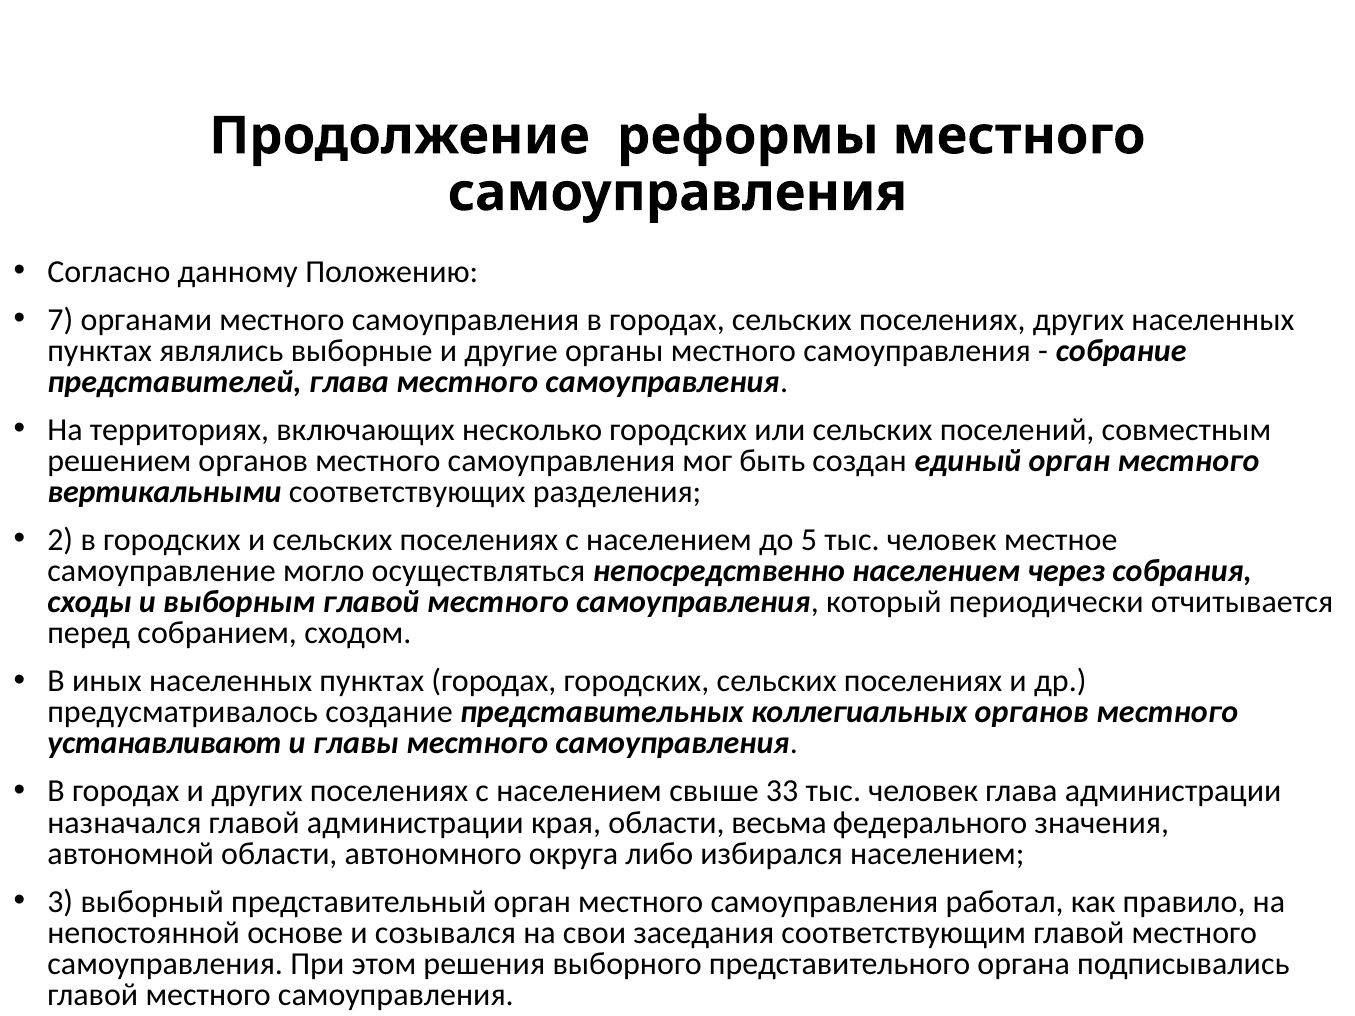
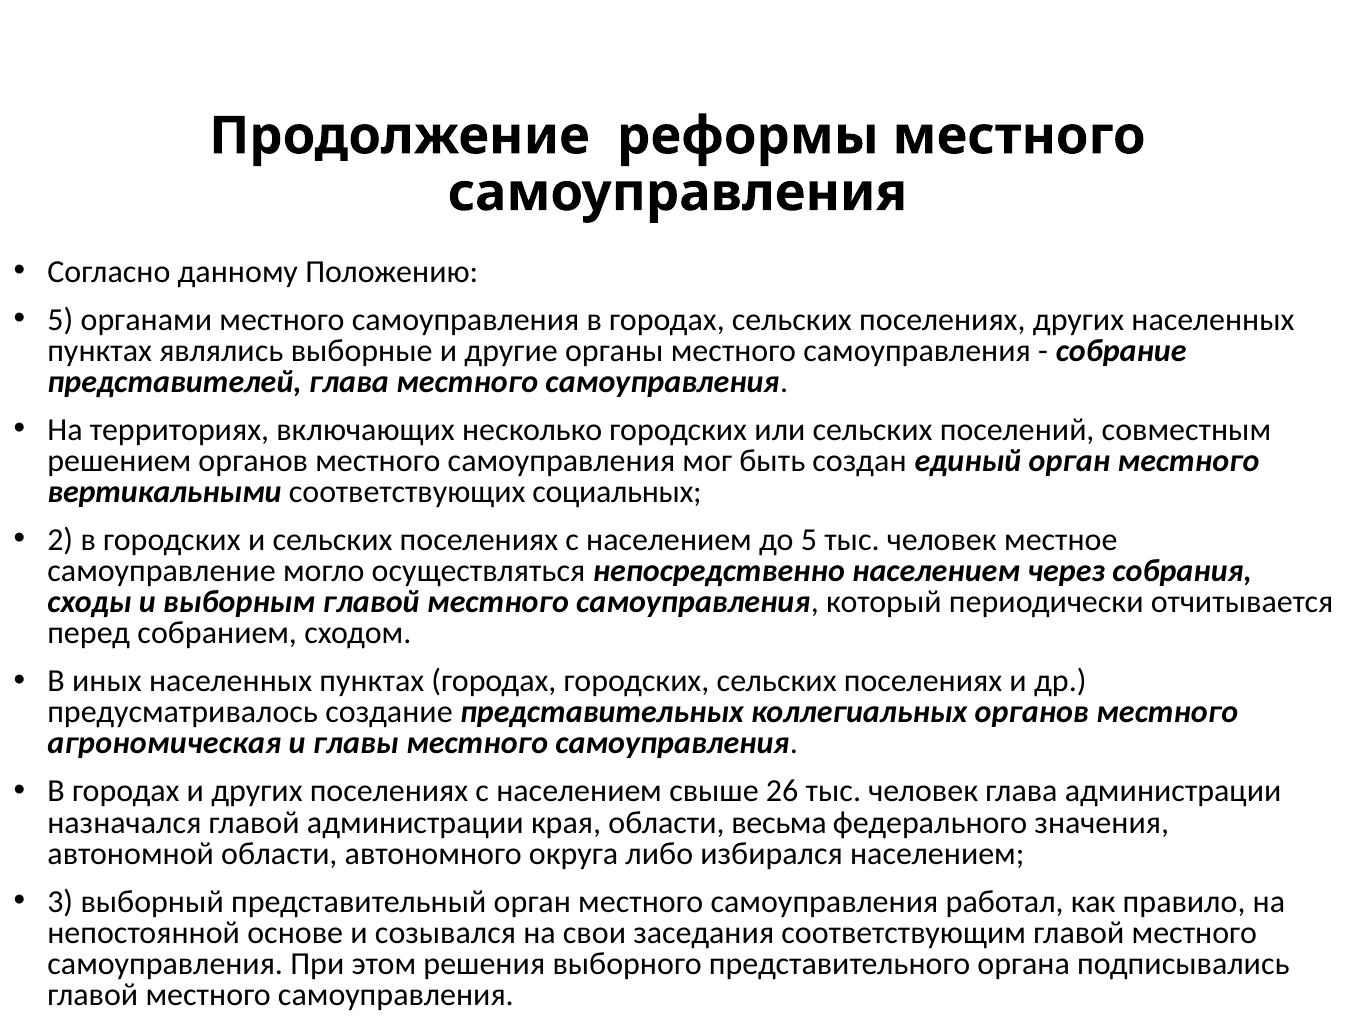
7: 7 -> 5 (60, 320)
разделения: разделения -> социальных (617, 492)
устанавливают: устанавливают -> агрономическая (164, 744)
33: 33 -> 26 (782, 792)
